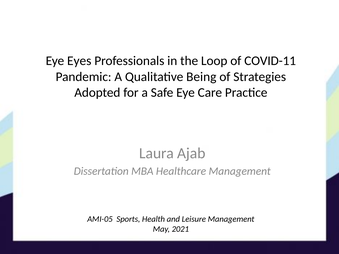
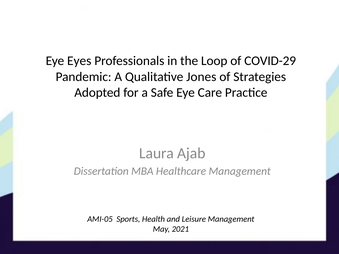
COVID-11: COVID-11 -> COVID-29 (270, 61)
Being: Being -> Jones (201, 77)
